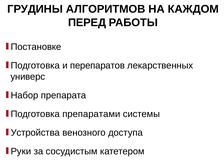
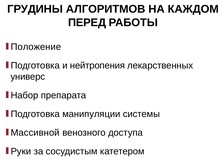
Постановке: Постановке -> Положение (36, 47)
перепаратов: перепаратов -> нейтропения (97, 65)
препаратами: препаратами -> манипуляции (91, 114)
Устройства: Устройства -> Массивной (35, 133)
